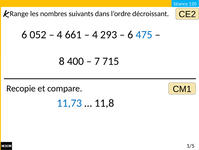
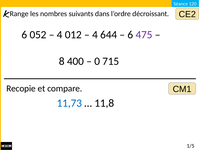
661: 661 -> 012 (73, 35)
293: 293 -> 644 (109, 35)
475 colour: blue -> purple (144, 35)
7: 7 -> 0 (97, 61)
